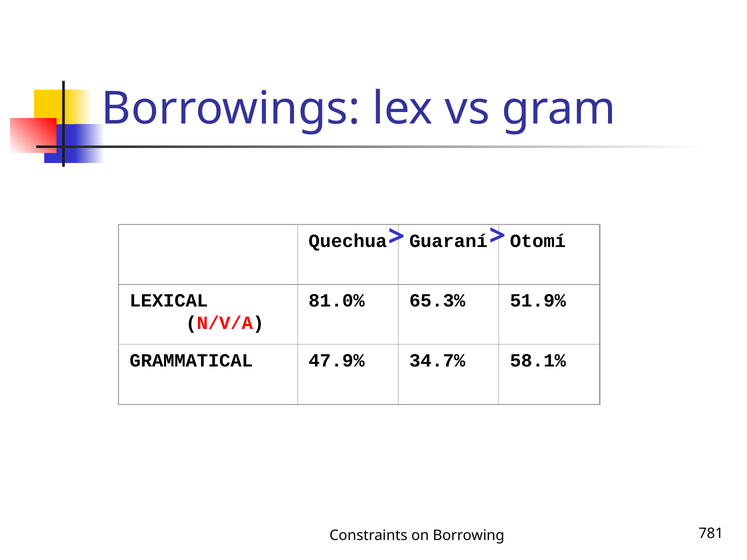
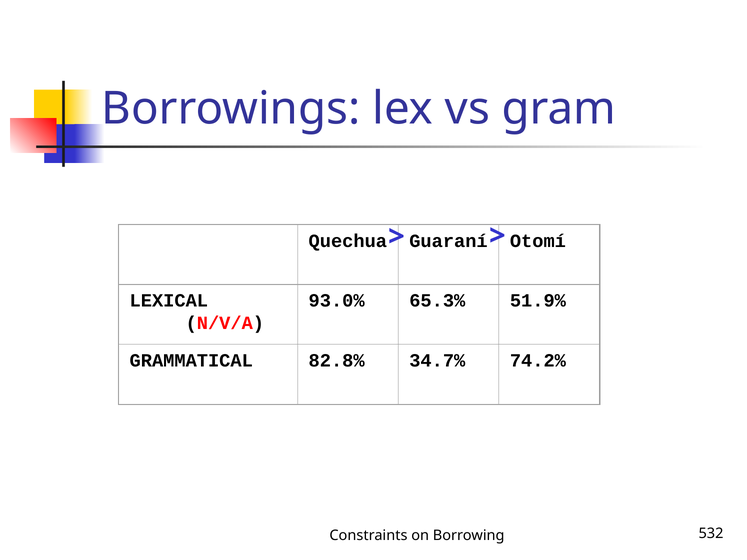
81.0%: 81.0% -> 93.0% (337, 301)
47.9%: 47.9% -> 82.8% (337, 361)
58.1%: 58.1% -> 74.2% (538, 361)
781: 781 -> 532 (711, 534)
